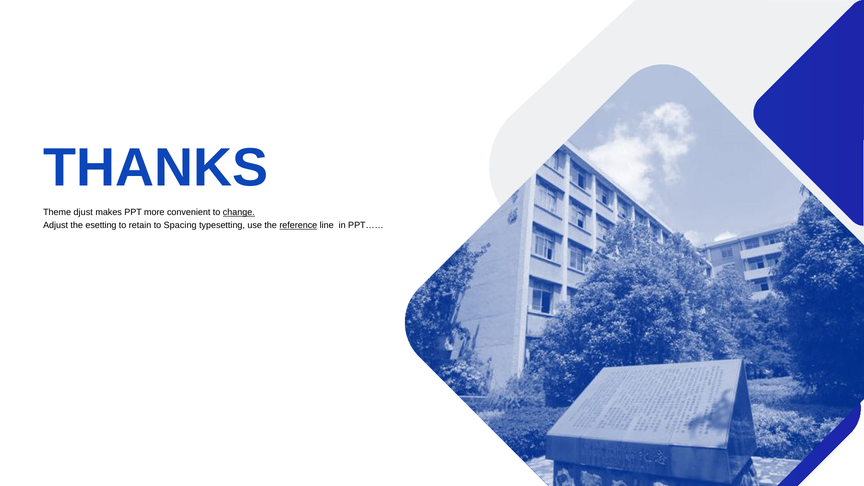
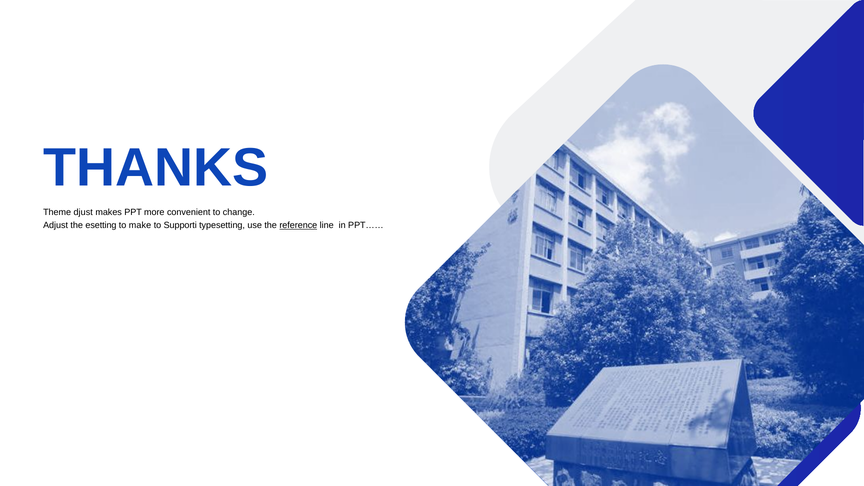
change underline: present -> none (239, 212)
retain: retain -> make (140, 225)
Spacing: Spacing -> Supporti (180, 225)
